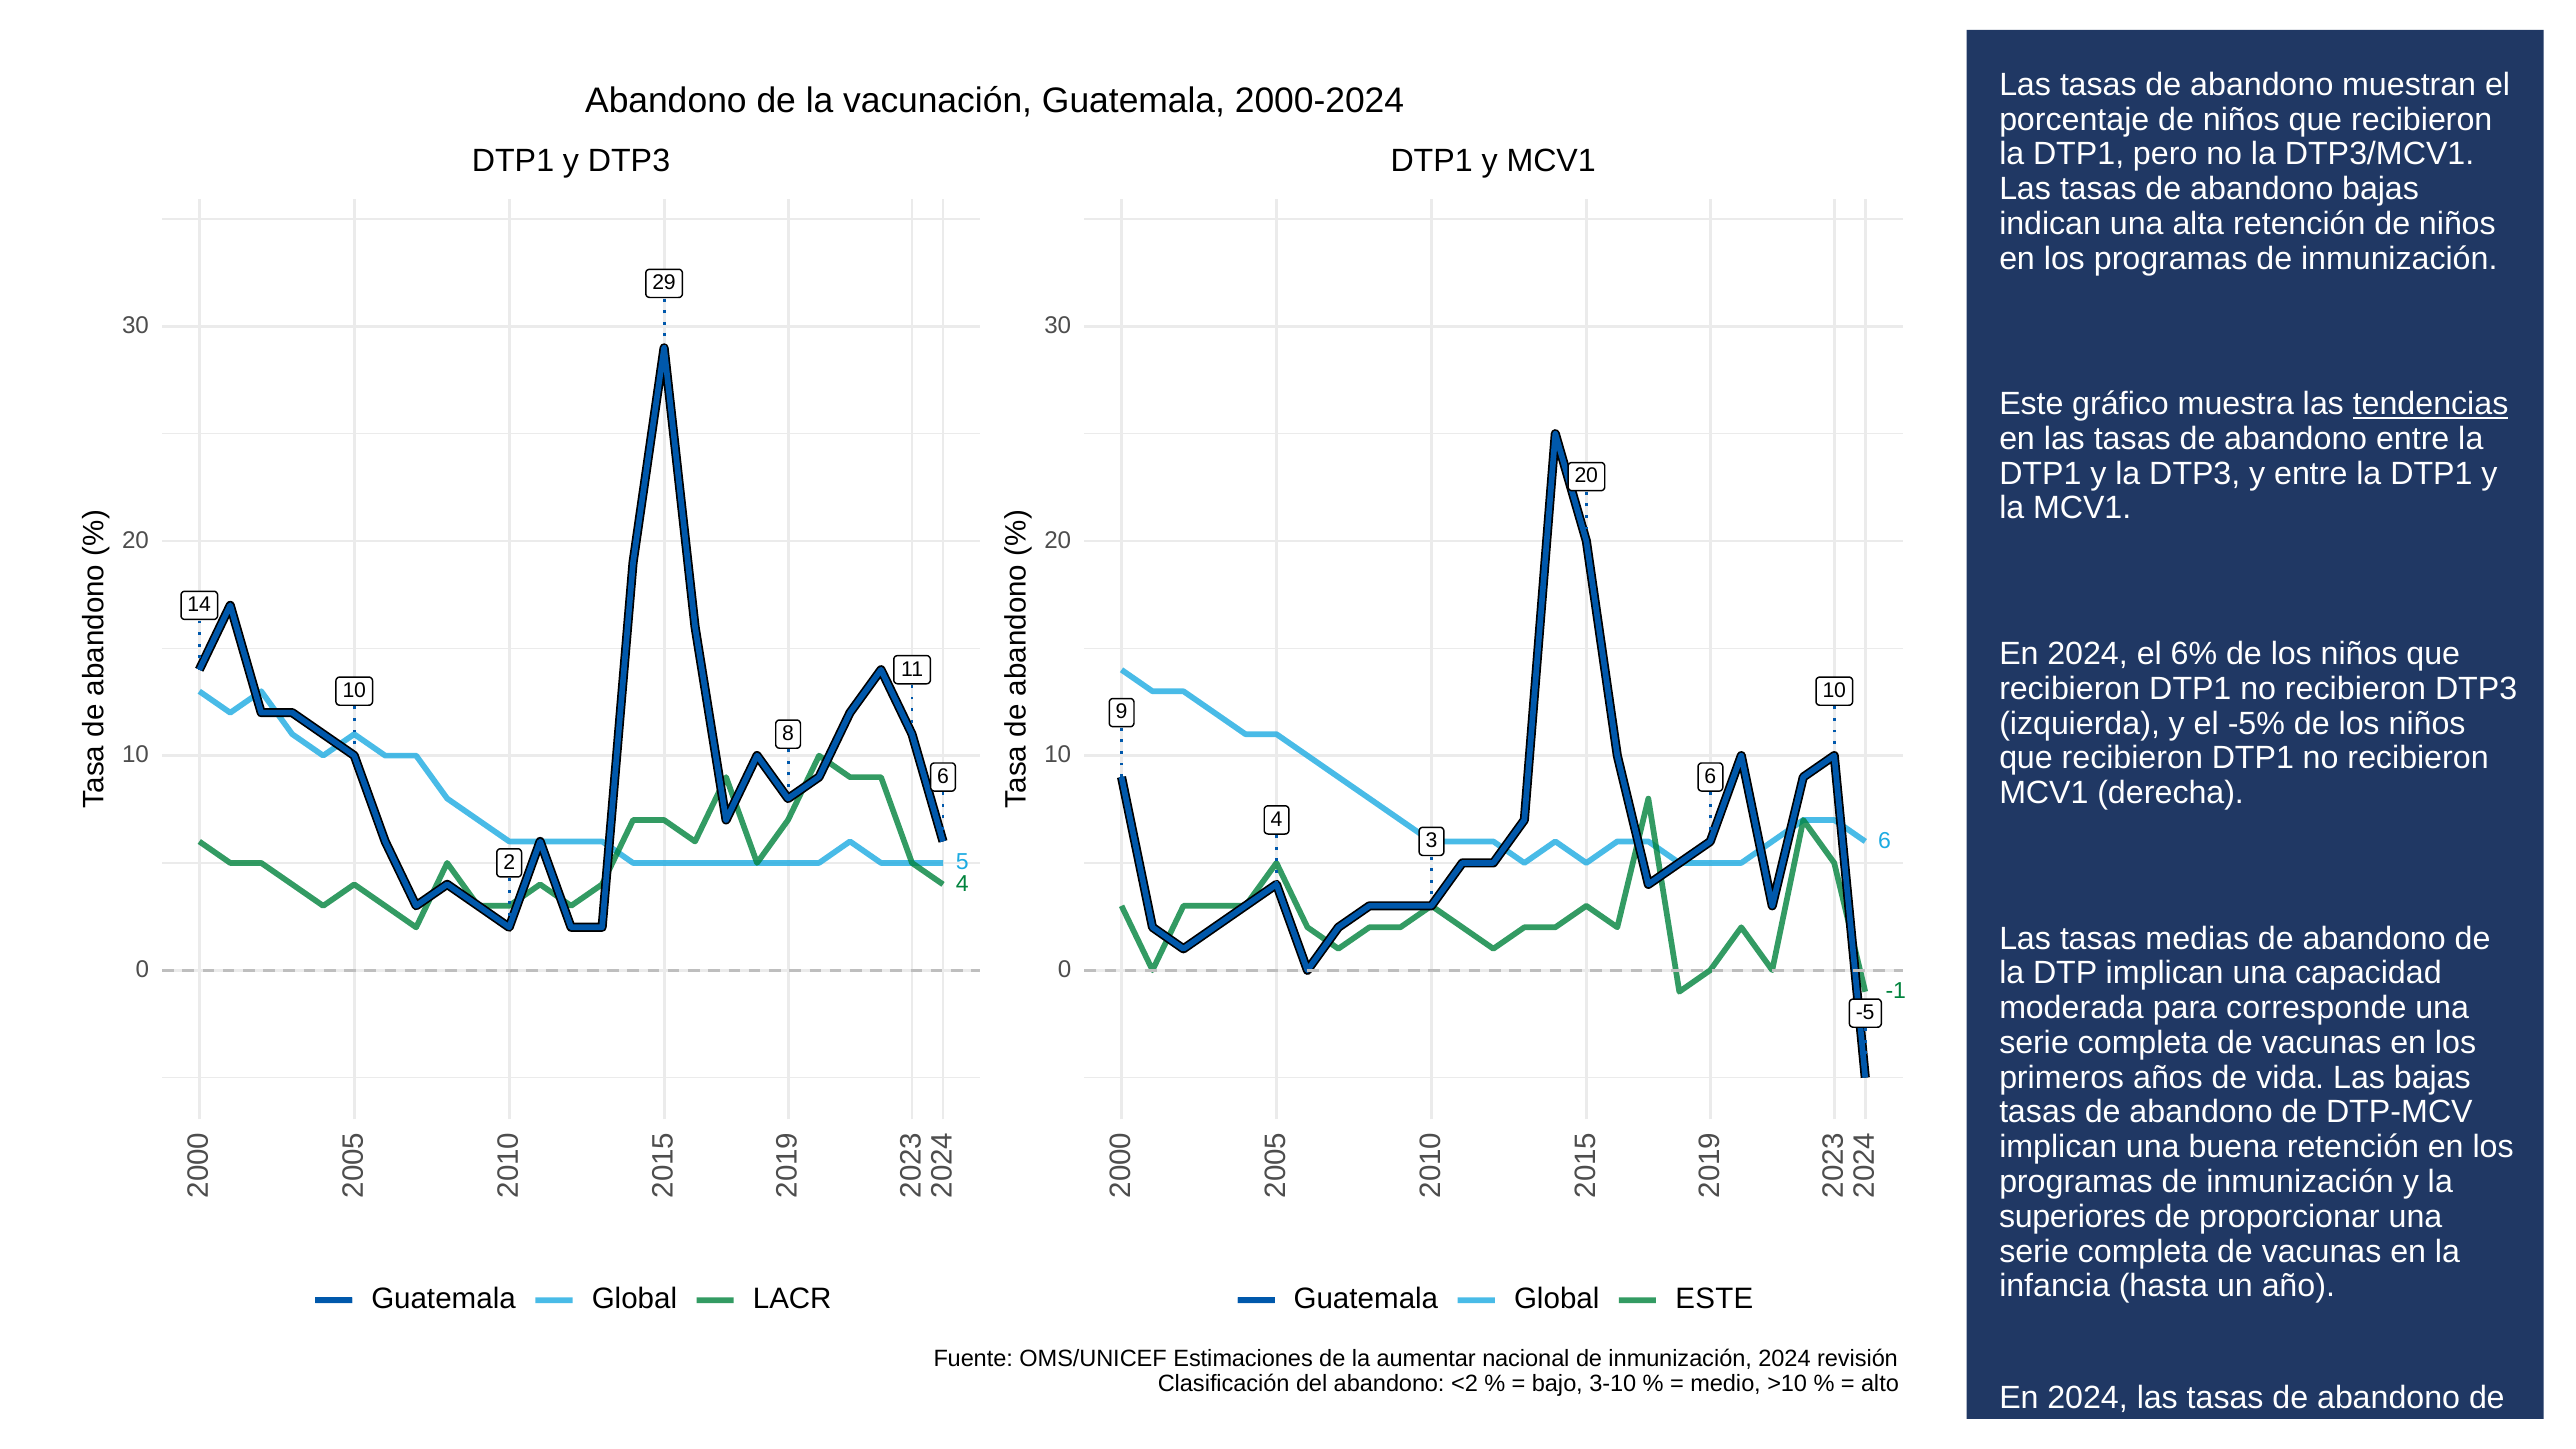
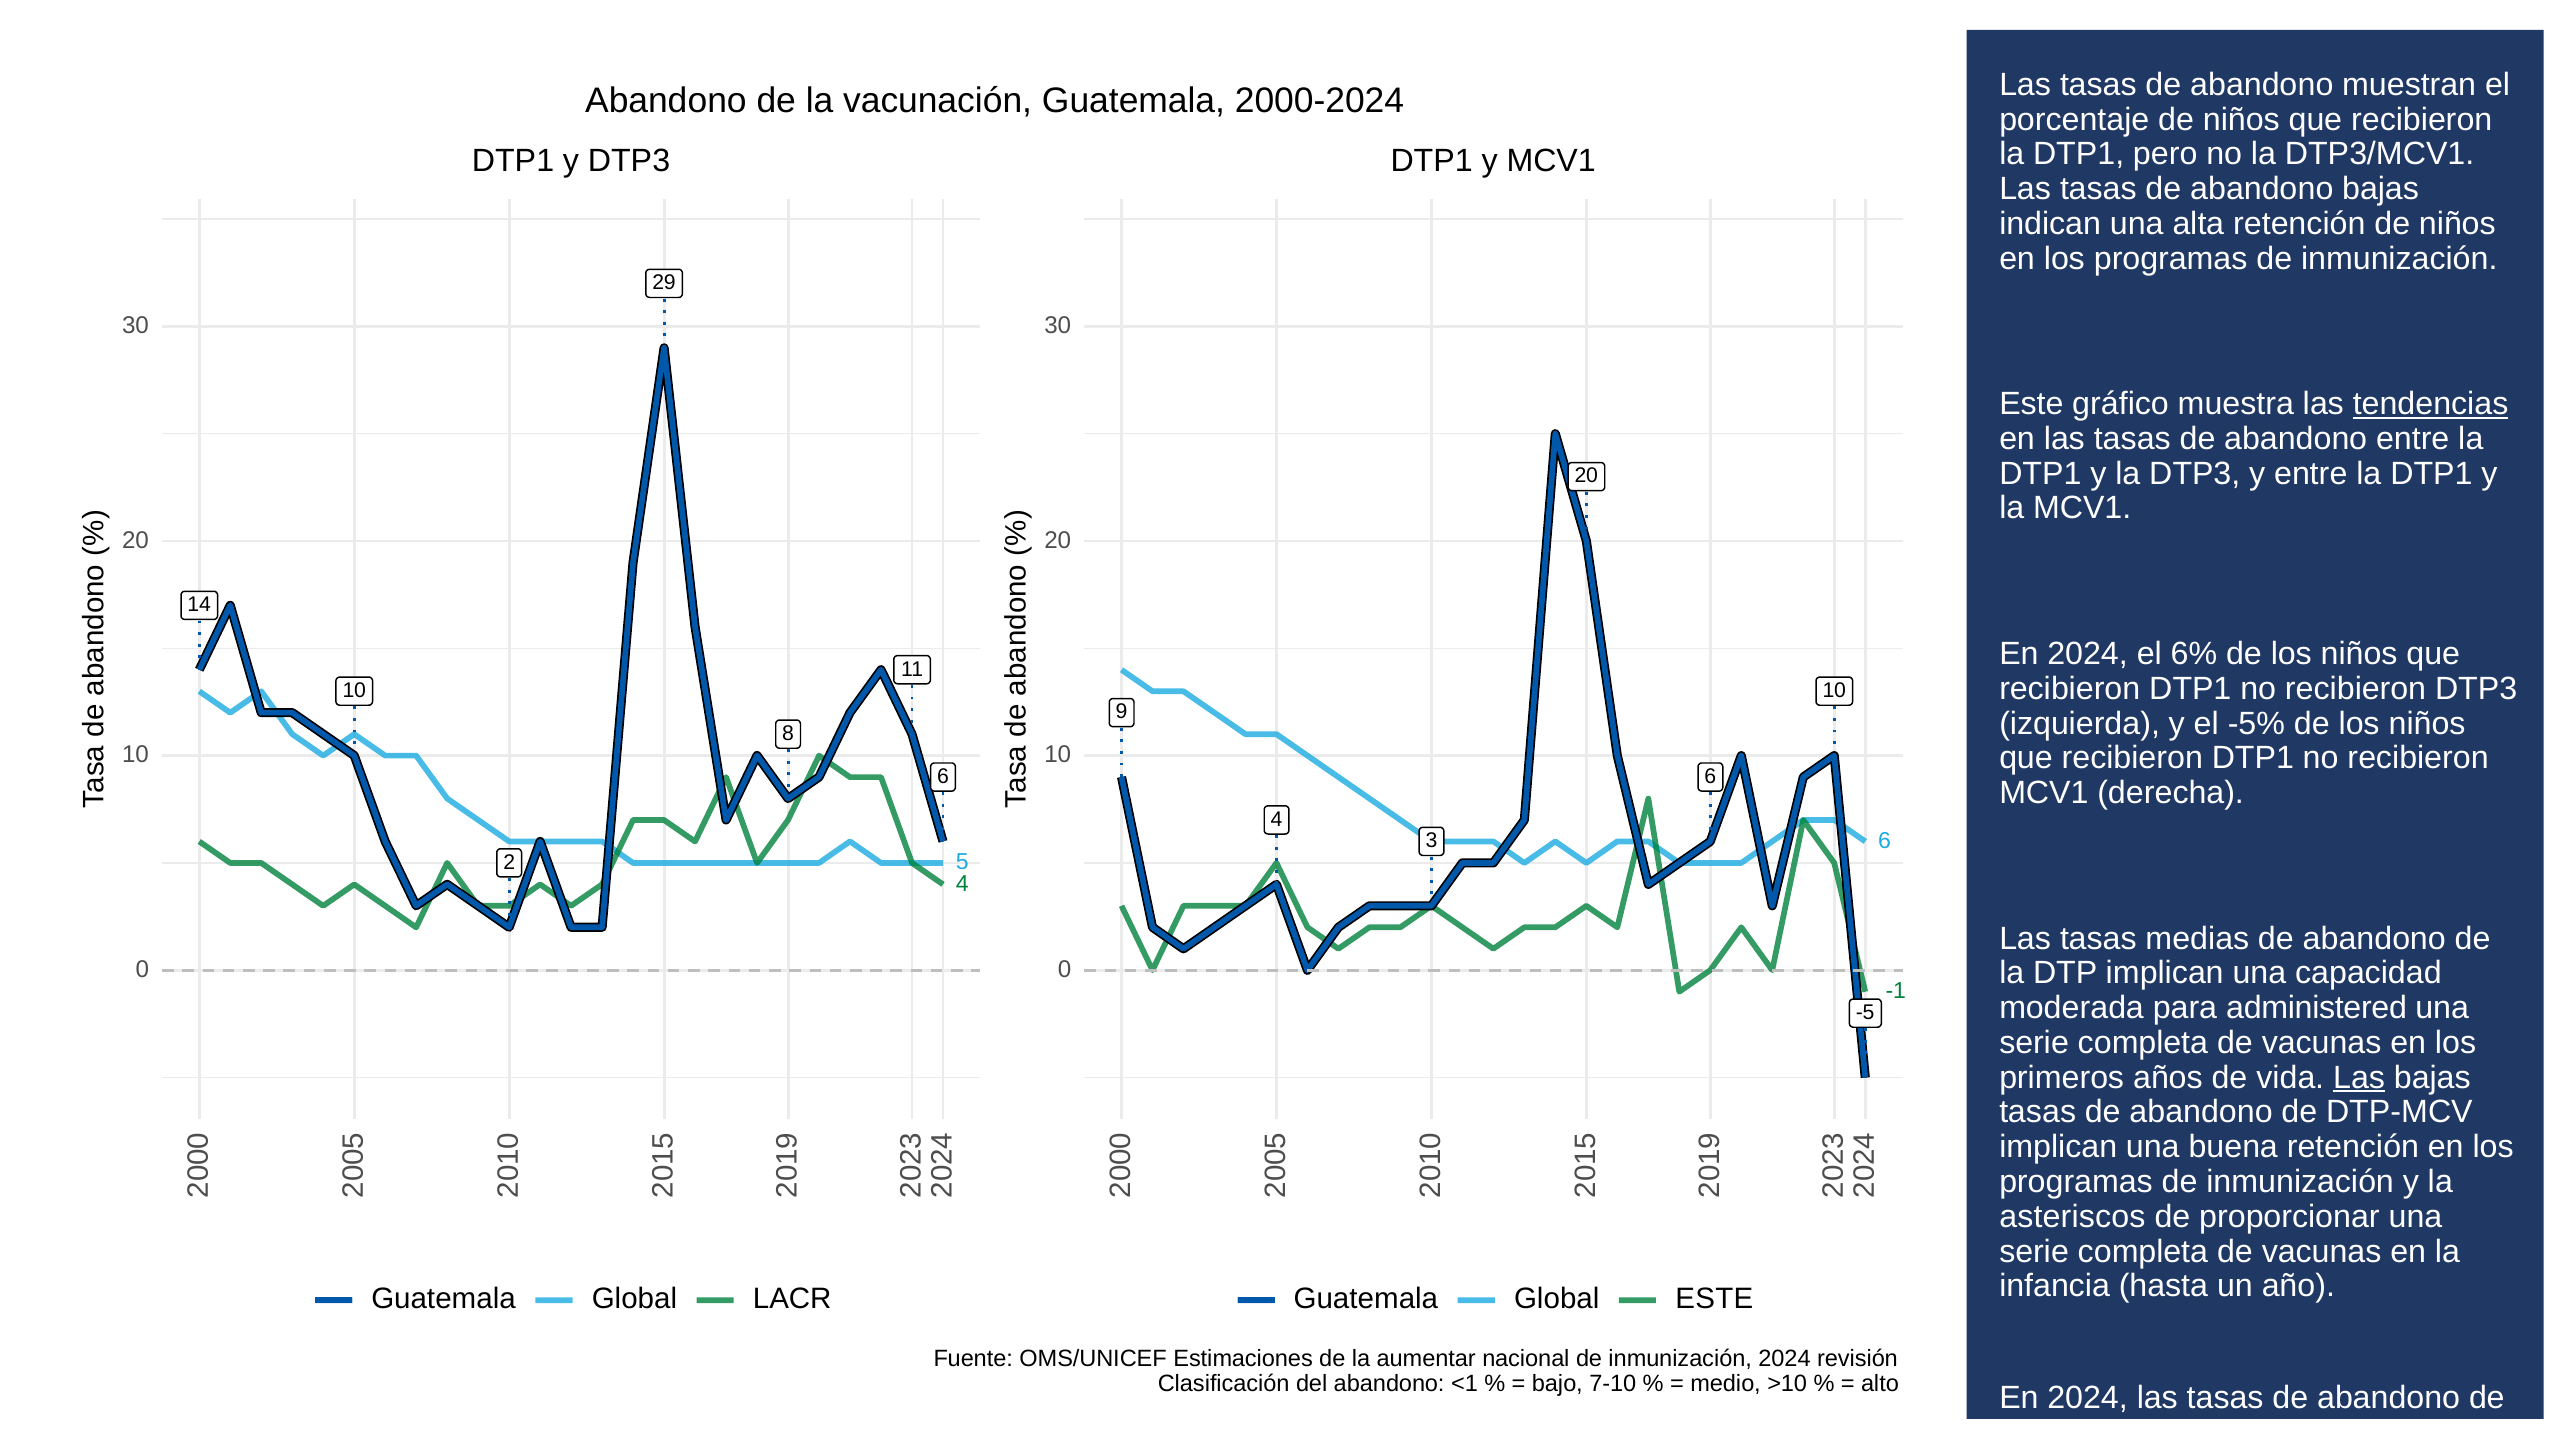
corresponde: corresponde -> administered (2317, 1008)
Las underline: none -> present (2359, 1078)
superiores: superiores -> asteriscos (2072, 1217)
<2: <2 -> <1 (1465, 1383)
3-10: 3-10 -> 7-10 (1613, 1383)
